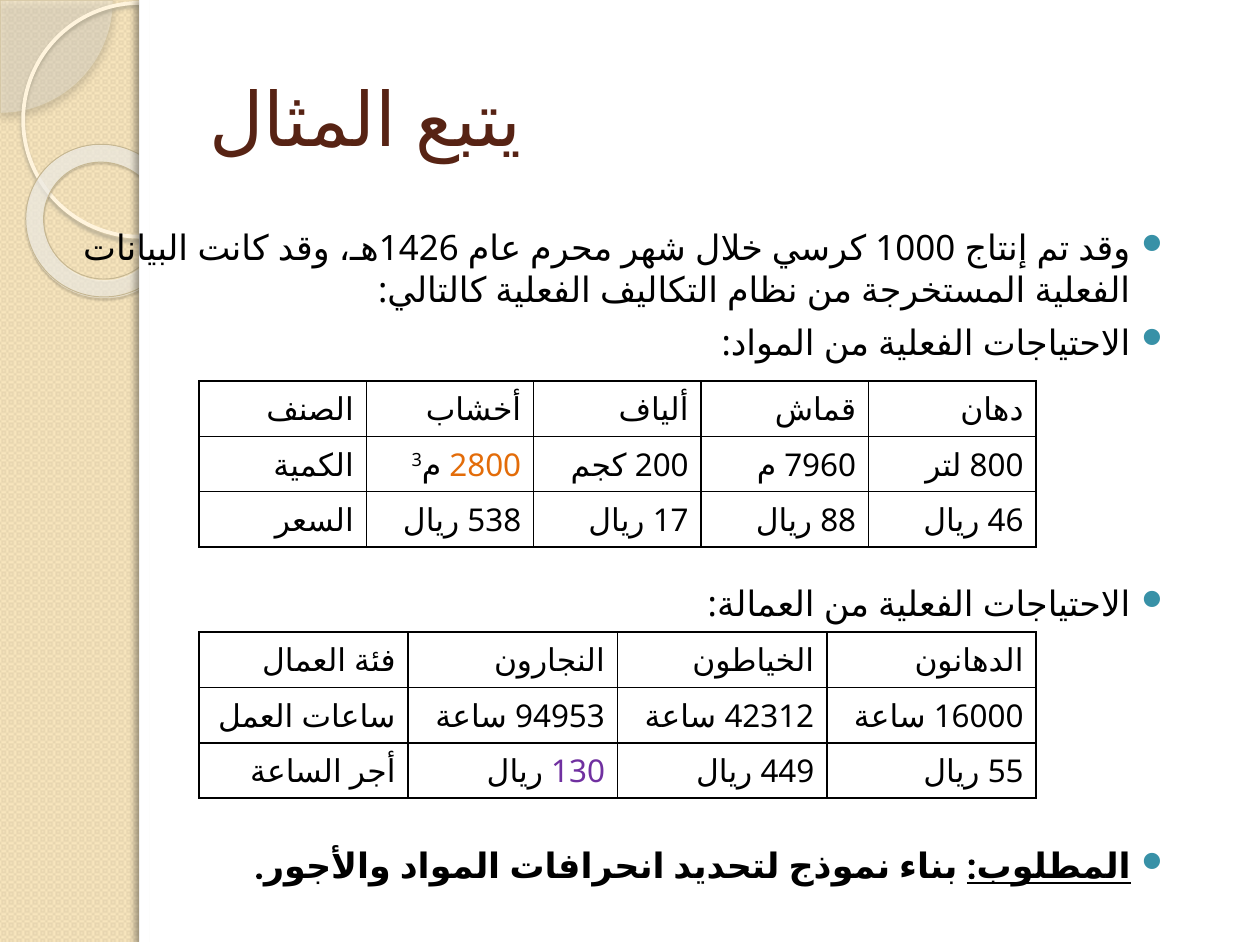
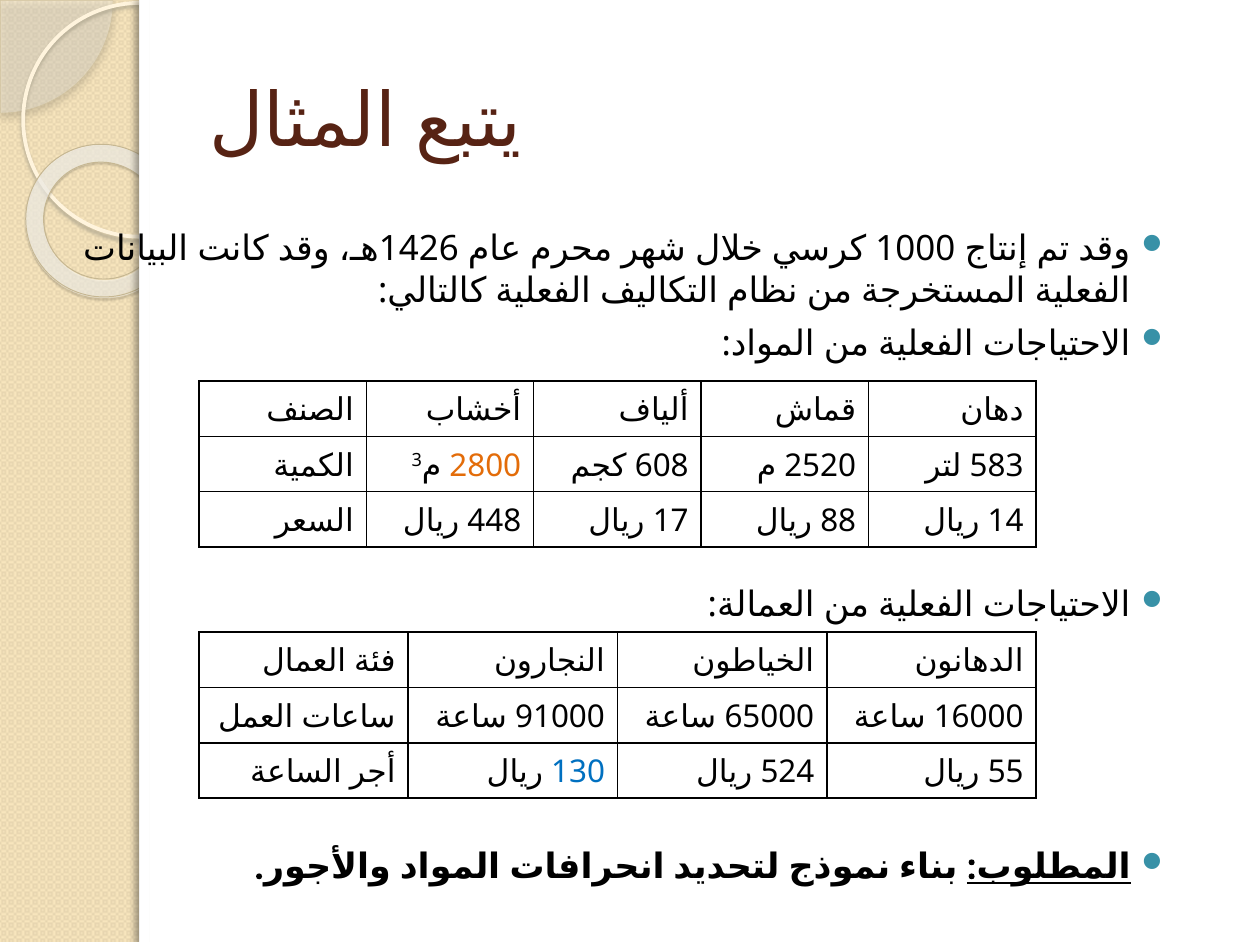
7960: 7960 -> 2520 (820, 466)
800: 800 -> 583 (997, 466)
200: 200 -> 608 (662, 466)
538: 538 -> 448 (494, 521)
46: 46 -> 14 (1006, 521)
94953: 94953 -> 91000 (560, 717)
42312: 42312 -> 65000 (769, 717)
130 colour: purple -> blue (578, 772)
449: 449 -> 524 (787, 772)
